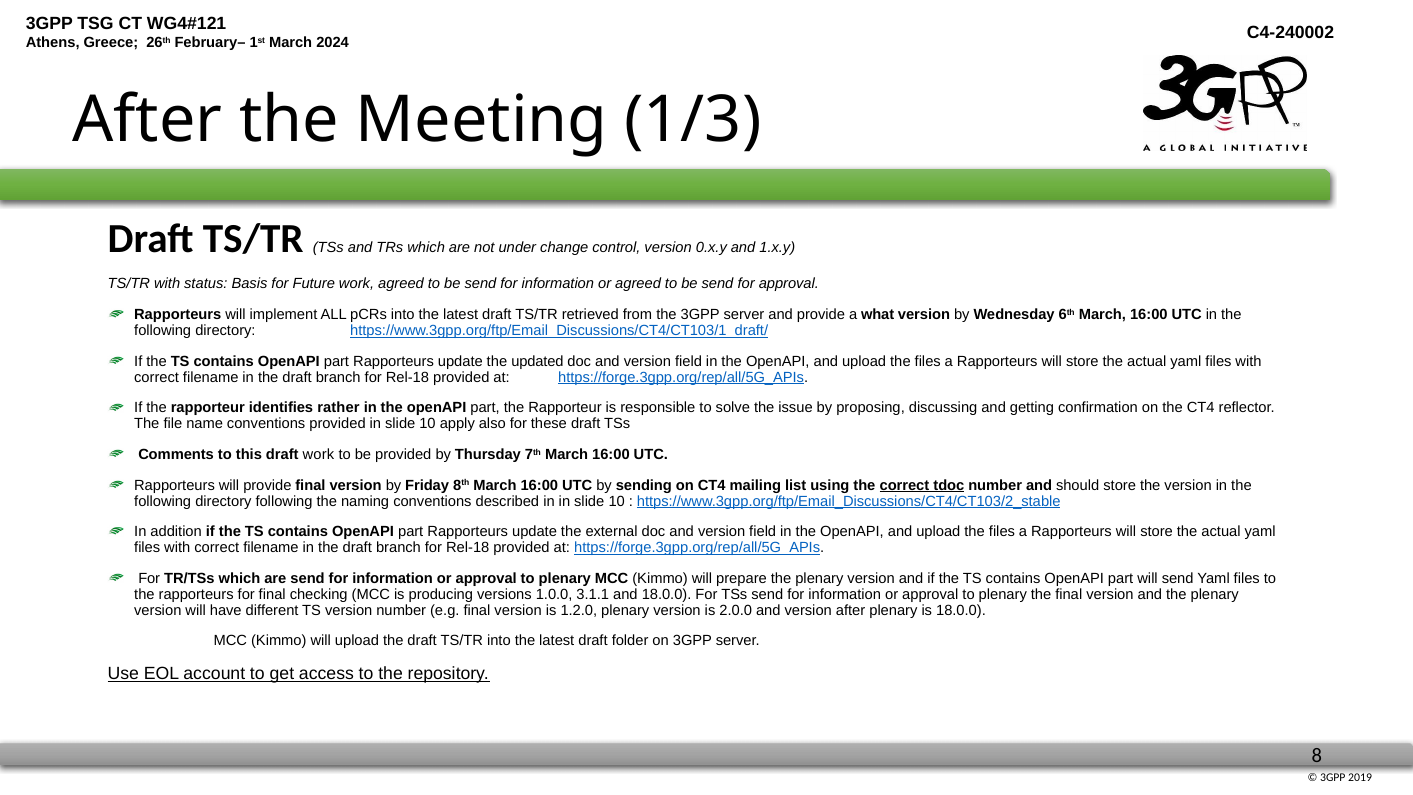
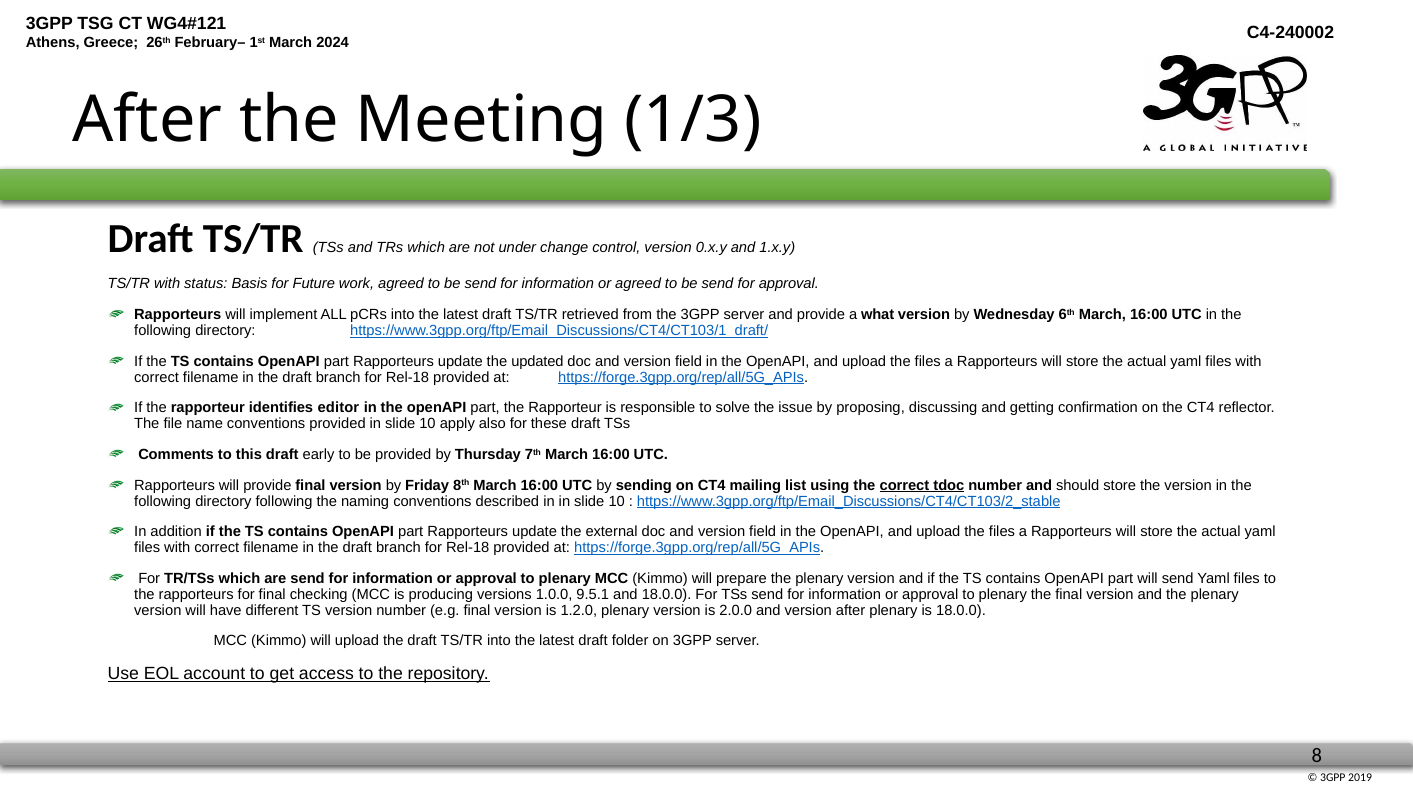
rather: rather -> editor (338, 408)
draft work: work -> early (319, 454)
3.1.1: 3.1.1 -> 9.5.1 (593, 594)
